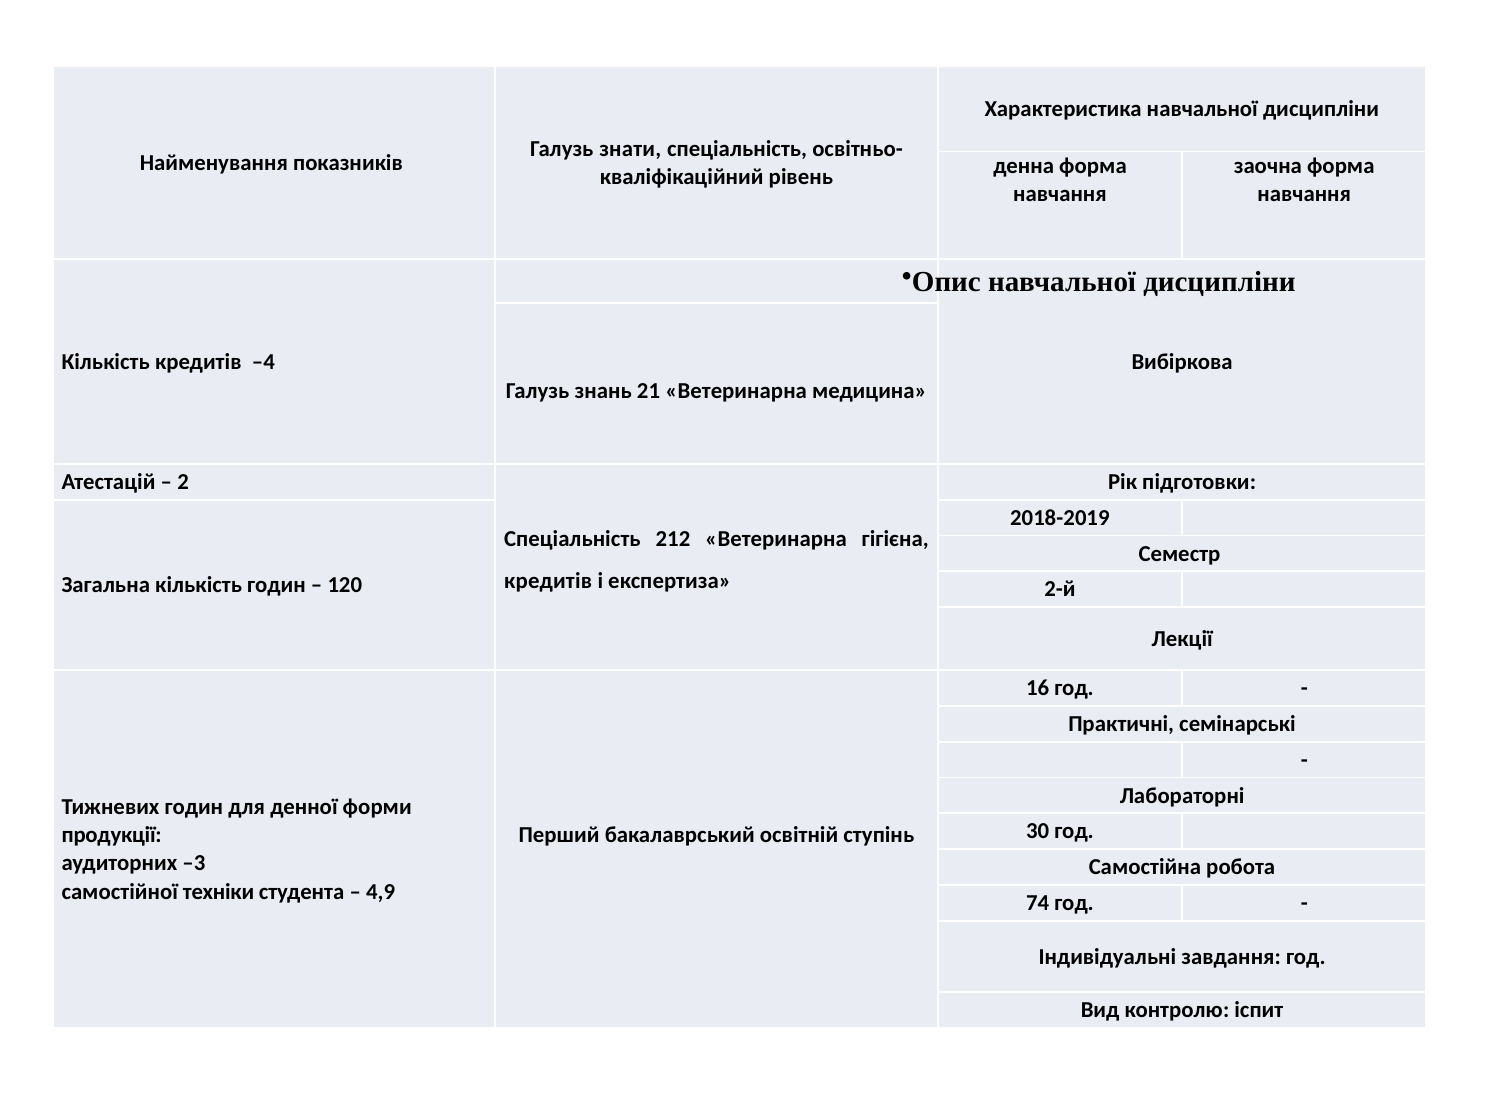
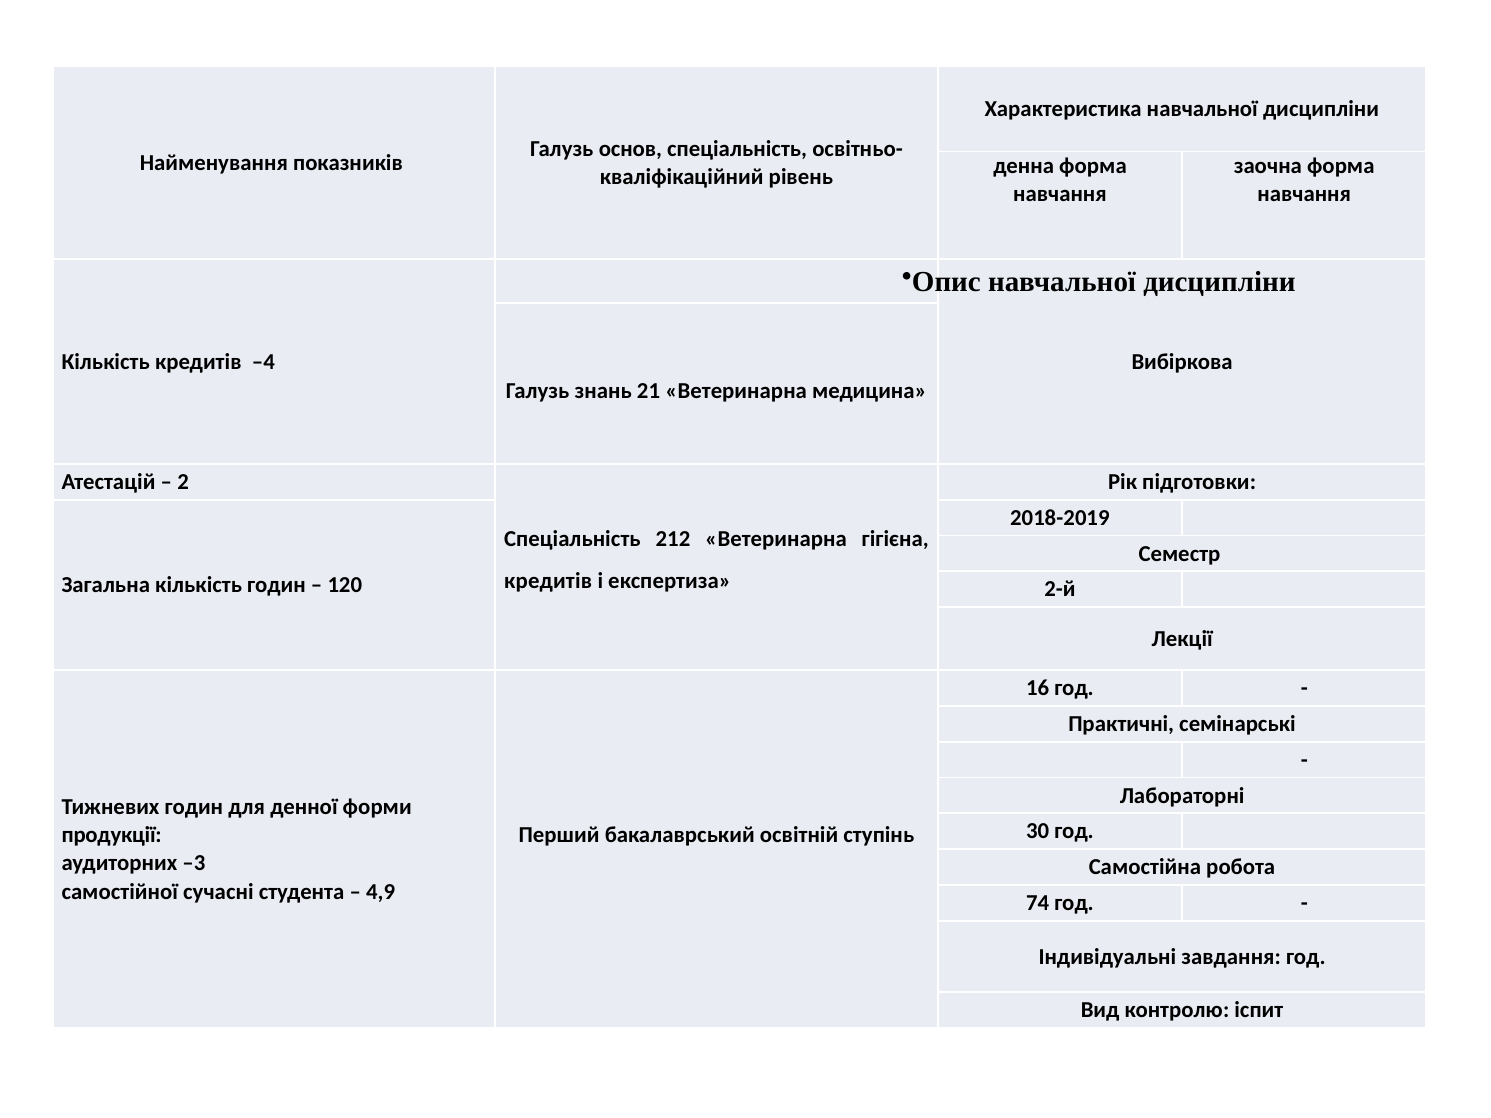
знати: знати -> основ (630, 149)
техніки: техніки -> сучасні (218, 892)
